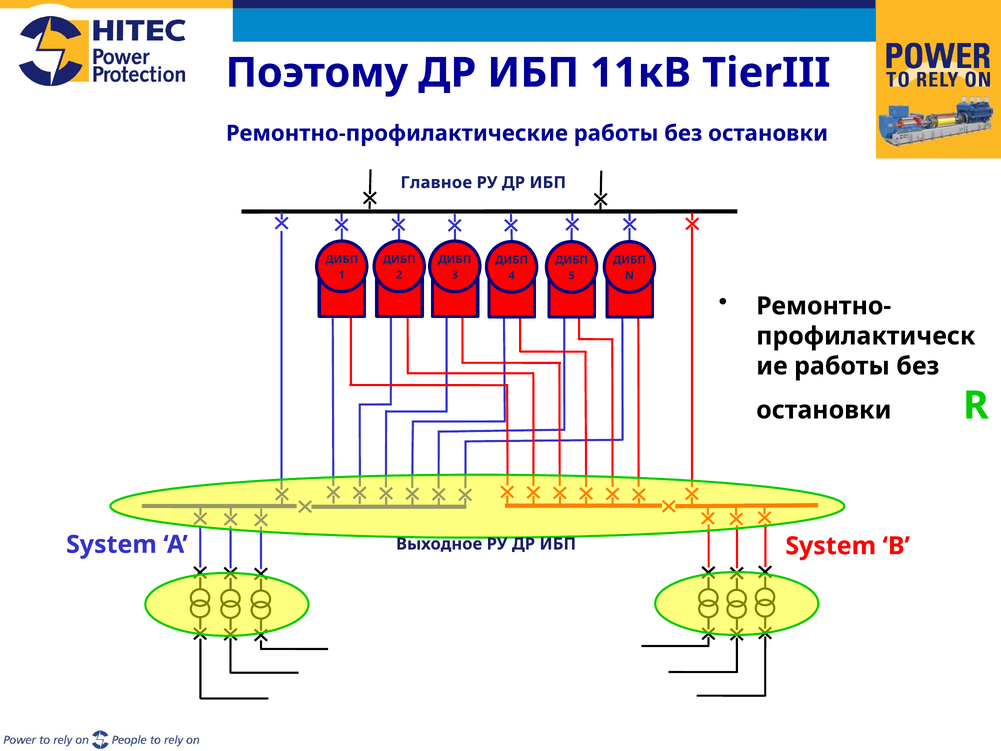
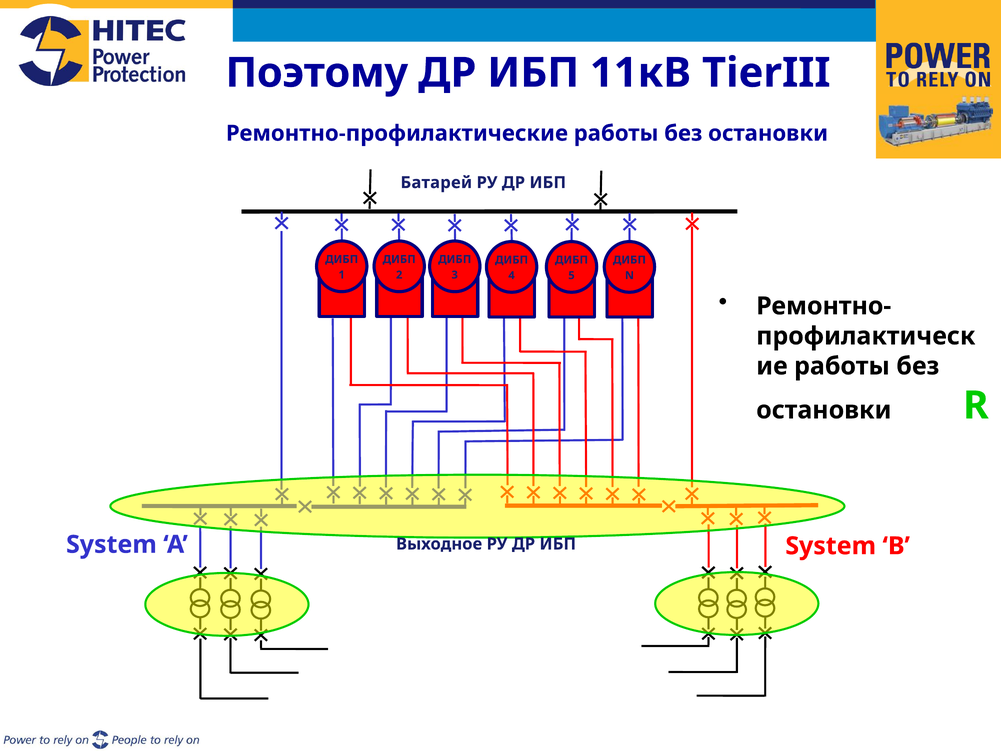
Главное: Главное -> Батарей (436, 183)
